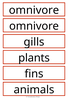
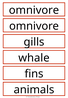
plants: plants -> whale (34, 58)
